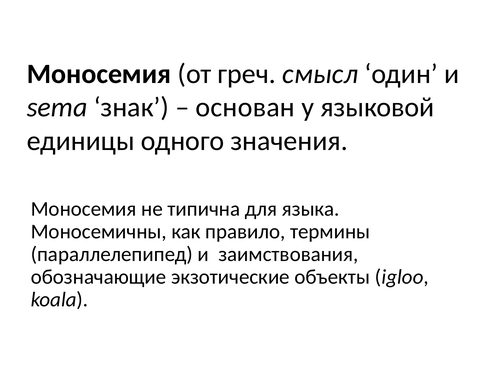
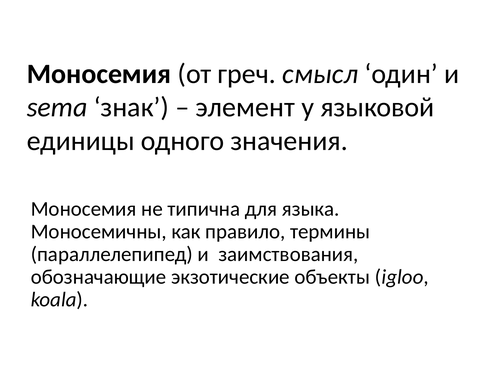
основан: основан -> элемент (245, 107)
